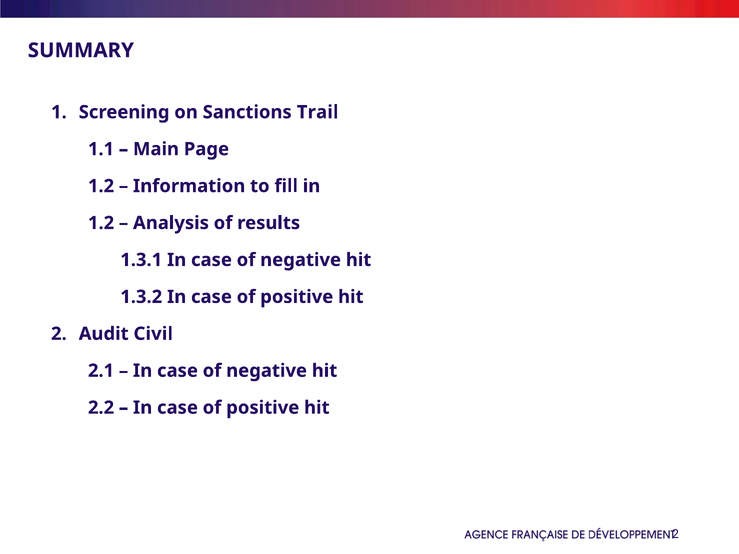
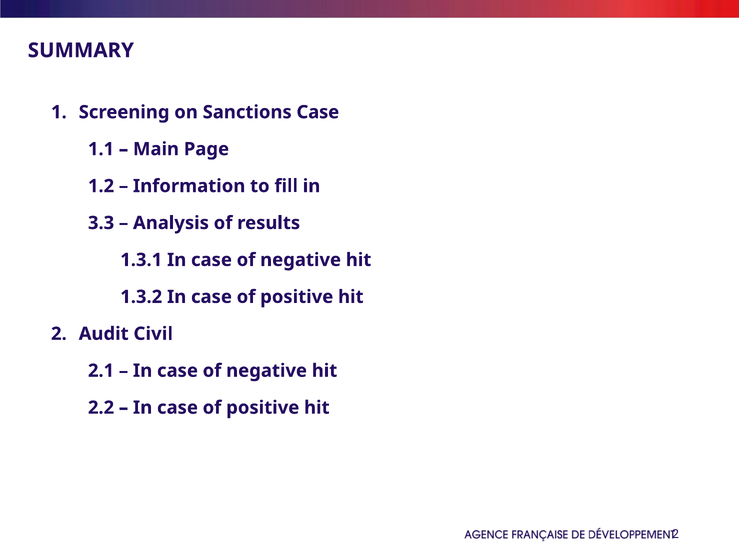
Sanctions Trail: Trail -> Case (318, 112)
1.2: 1.2 -> 3.3 (101, 223)
